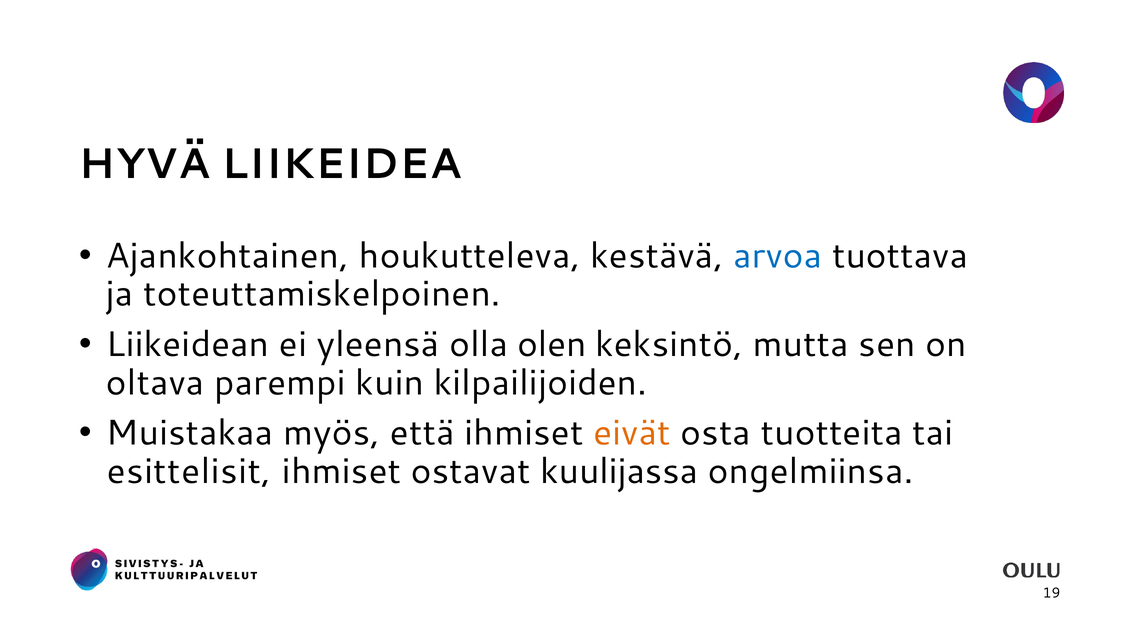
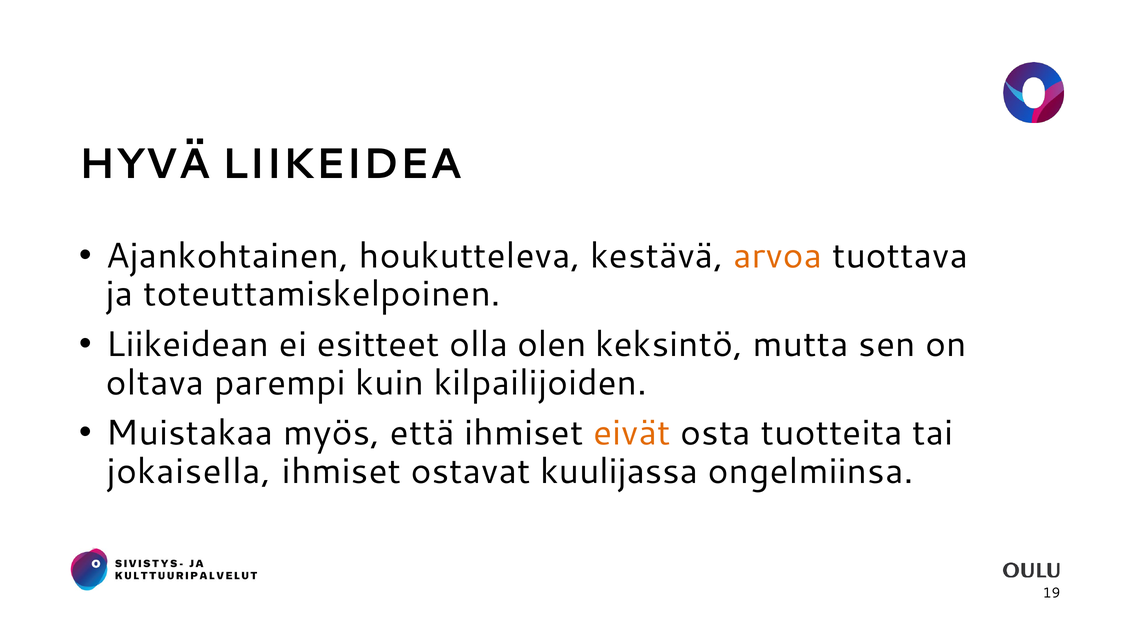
arvoa colour: blue -> orange (778, 256)
yleensä: yleensä -> esitteet (378, 345)
esittelisit: esittelisit -> jokaisella (189, 472)
